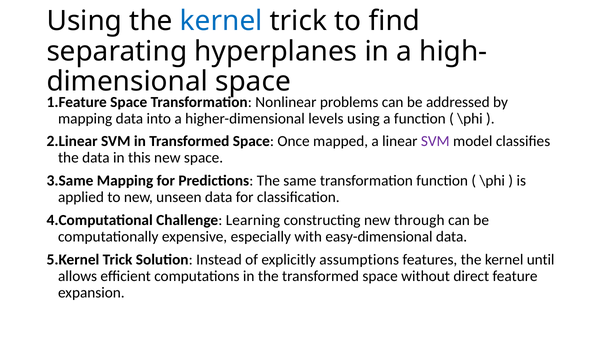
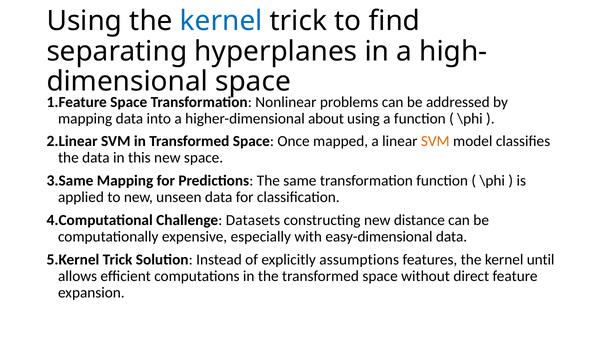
levels: levels -> about (326, 118)
SVM colour: purple -> orange (435, 141)
Learning: Learning -> Datasets (253, 220)
through: through -> distance (419, 220)
